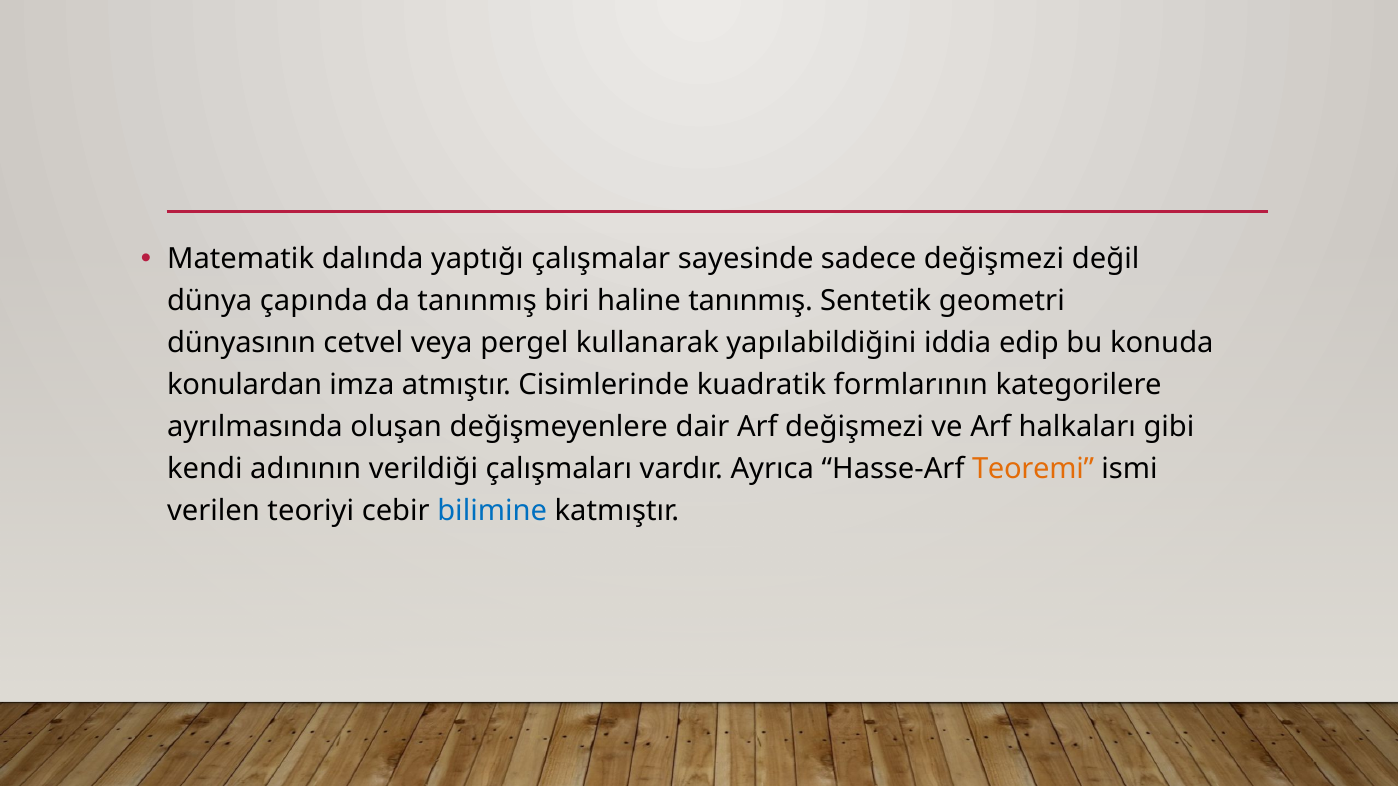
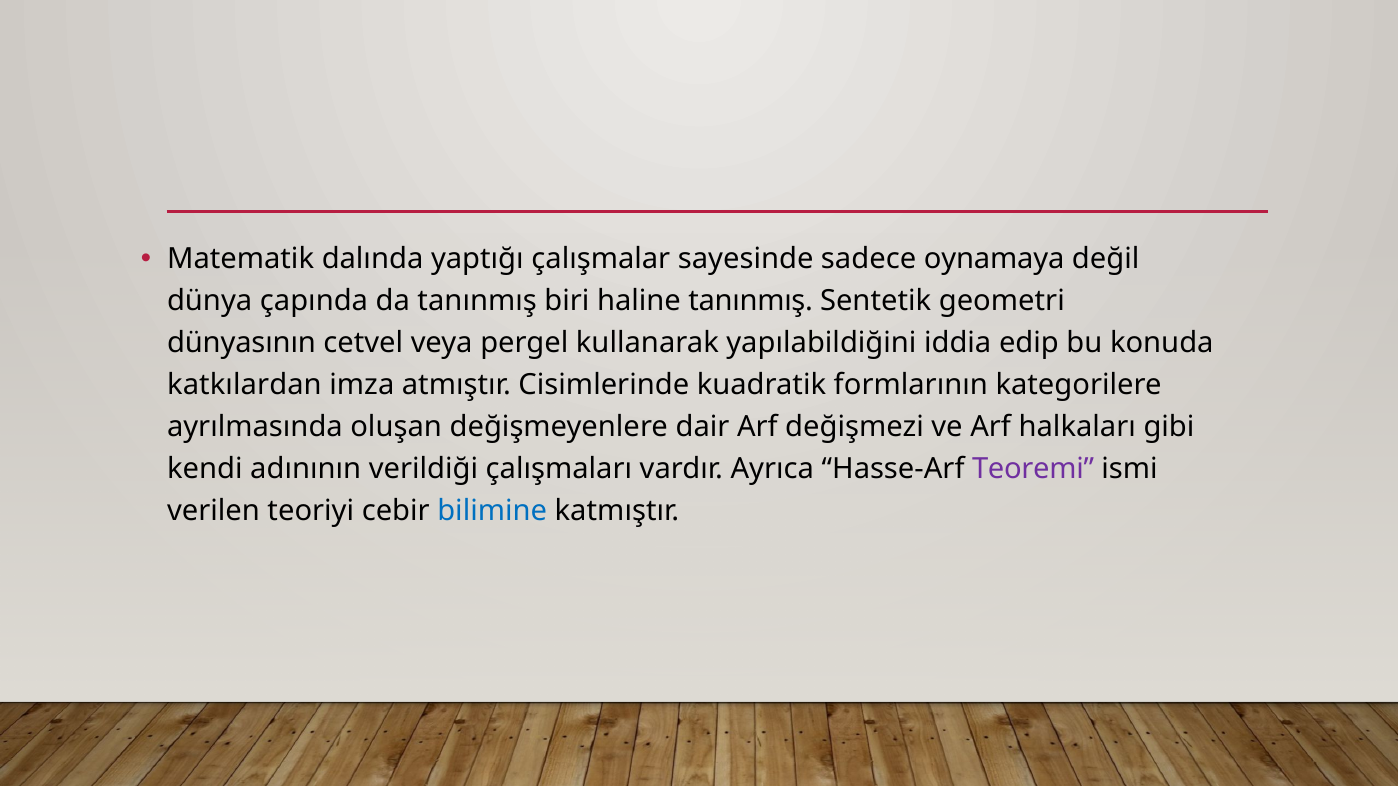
sadece değişmezi: değişmezi -> oynamaya (994, 259)
konulardan: konulardan -> katkılardan (244, 385)
Teoremi colour: orange -> purple (1033, 469)
